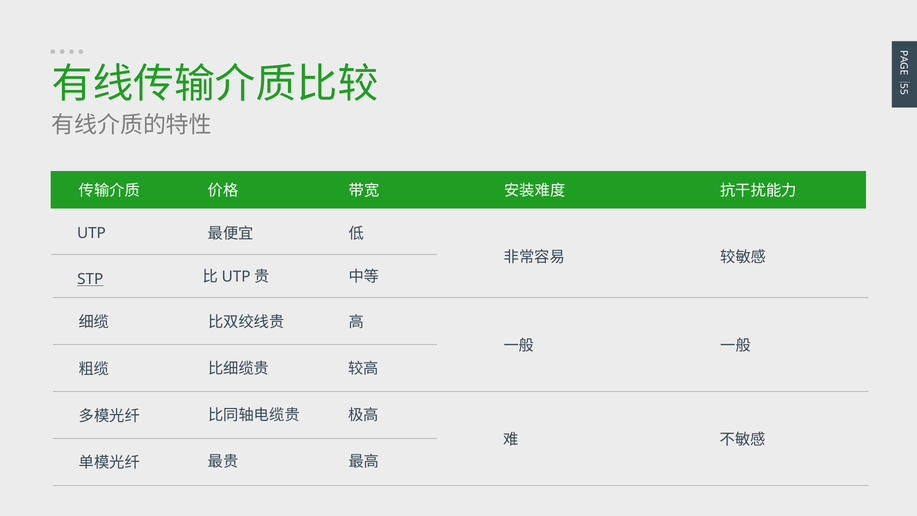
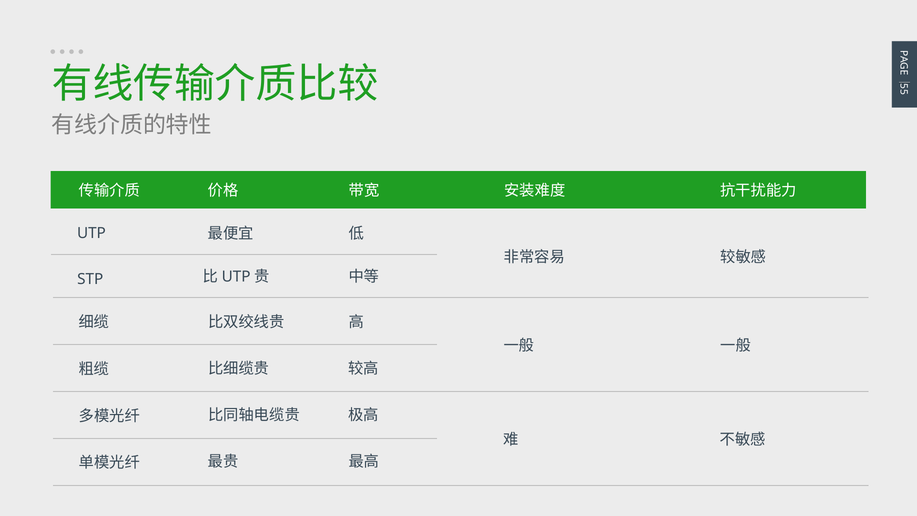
STP underline: present -> none (90, 279)
